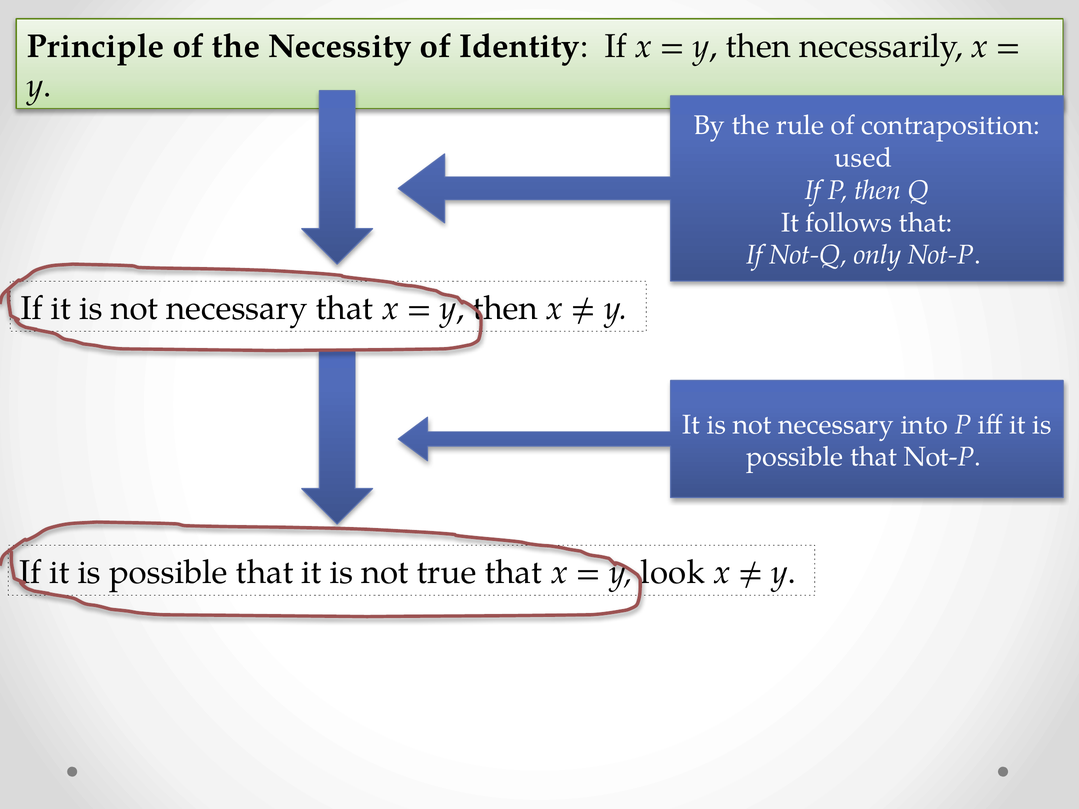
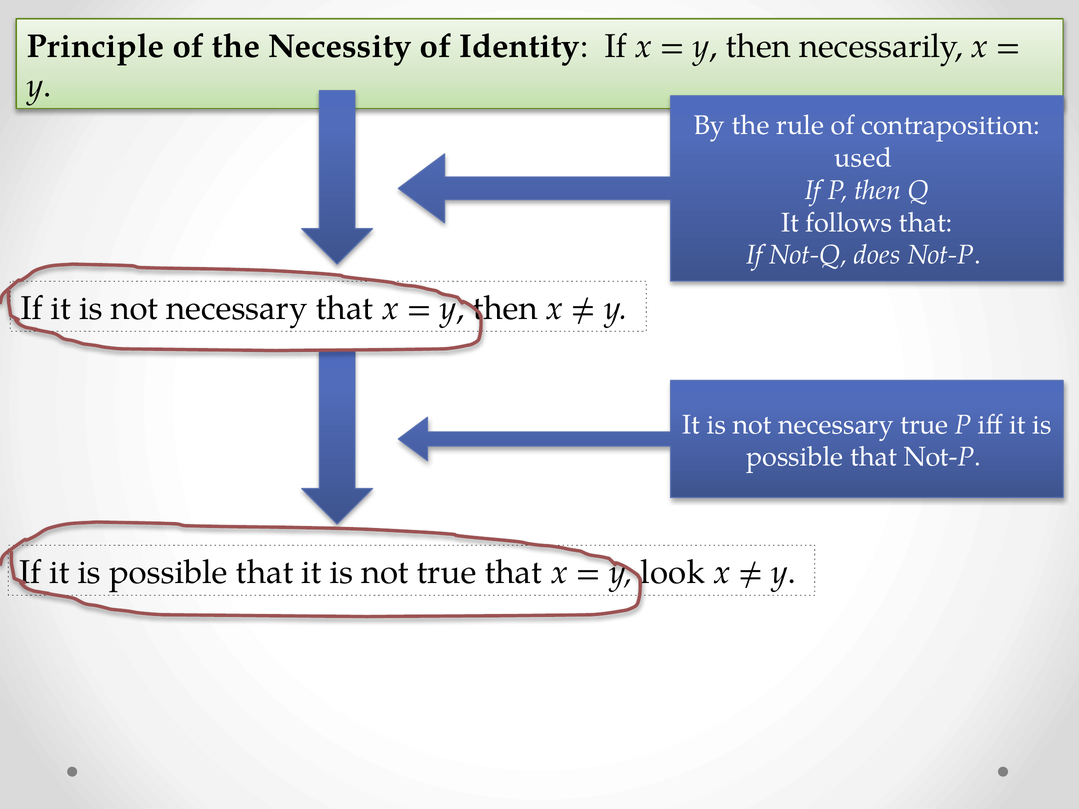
only: only -> does (877, 255)
necessary into: into -> true (924, 425)
